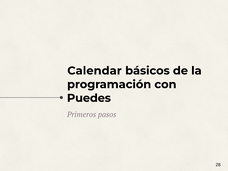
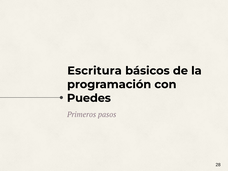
Calendar: Calendar -> Escritura (95, 71)
